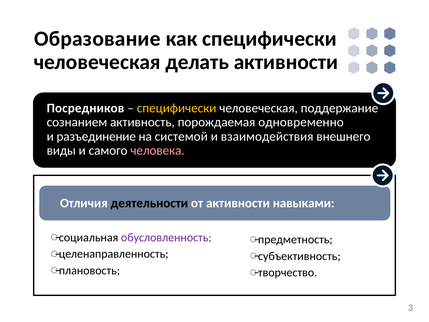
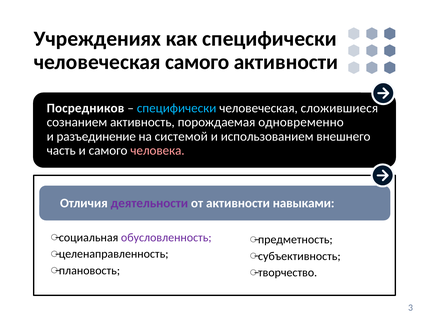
Образование: Образование -> Учреждениях (97, 39)
человеческая делать: делать -> самого (197, 62)
специфически colour: yellow -> light blue (177, 108)
поддержание: поддержание -> сложившиеся (339, 108)
взаимодействия: взаимодействия -> использованием (267, 136)
виды: виды -> часть (61, 150)
деятельности colour: black -> purple (149, 203)
